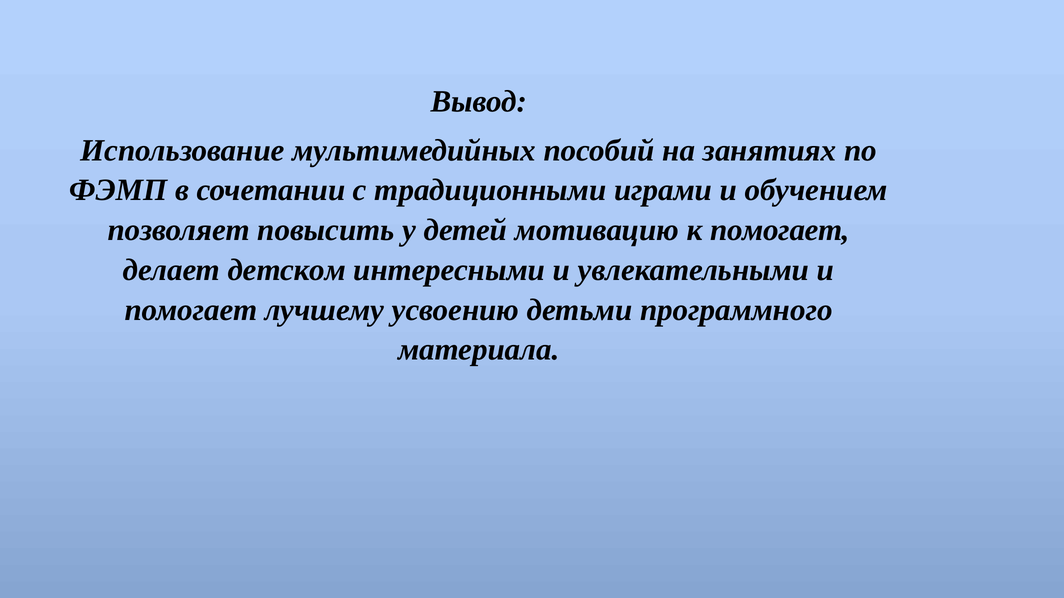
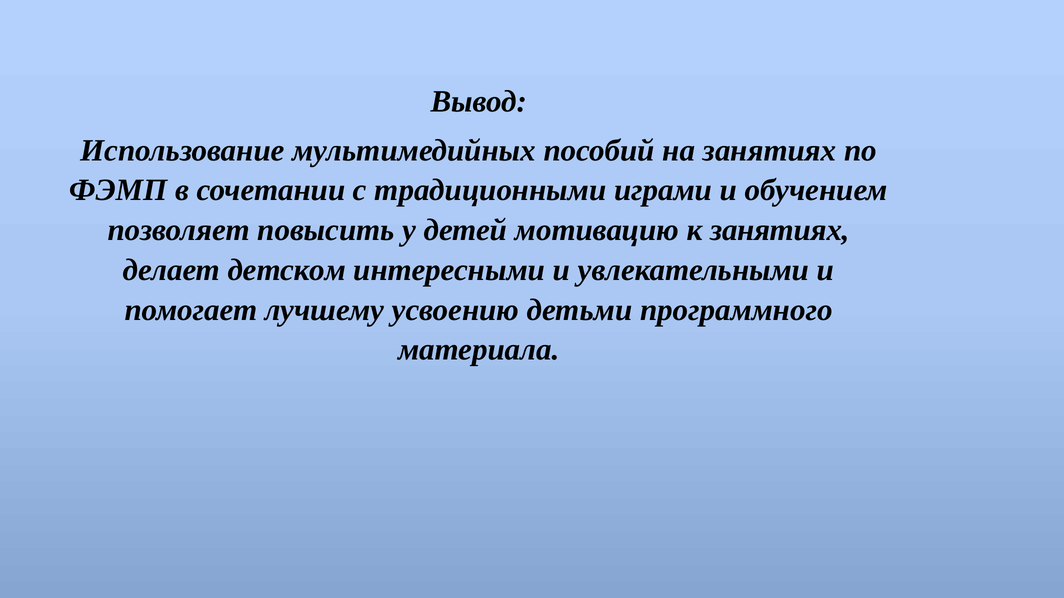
к помогает: помогает -> занятиях (780, 230)
